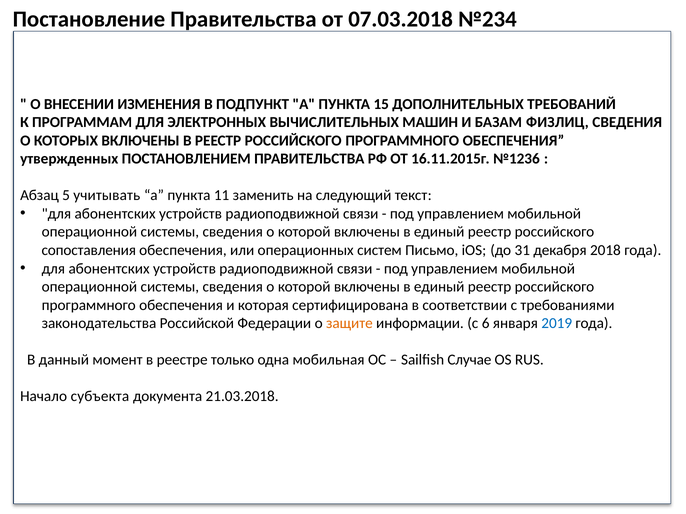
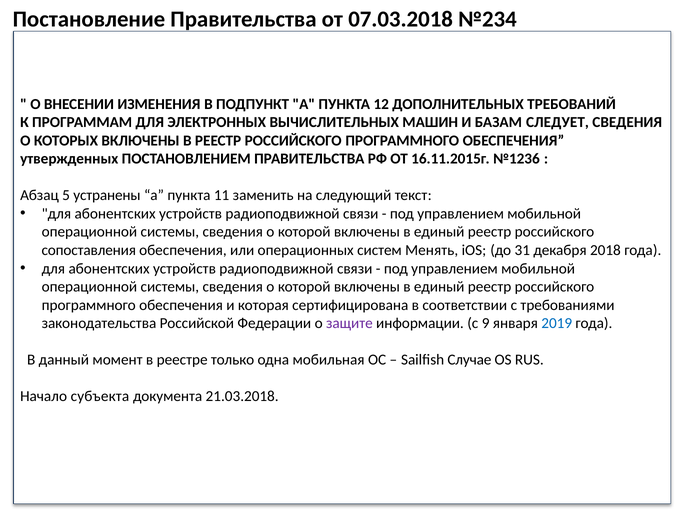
15: 15 -> 12 (381, 104)
ФИЗЛИЦ: ФИЗЛИЦ -> СЛЕДУЕТ (557, 122)
учитывать: учитывать -> устранены (107, 196)
Письмо: Письмо -> Менять (432, 250)
защите colour: orange -> purple (349, 324)
6: 6 -> 9 (486, 324)
